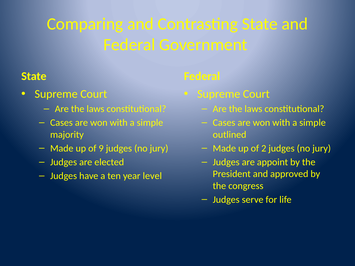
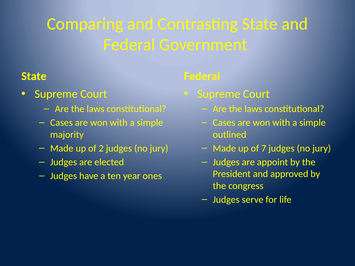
9: 9 -> 2 (101, 148)
2: 2 -> 7 (264, 148)
level: level -> ones (152, 176)
